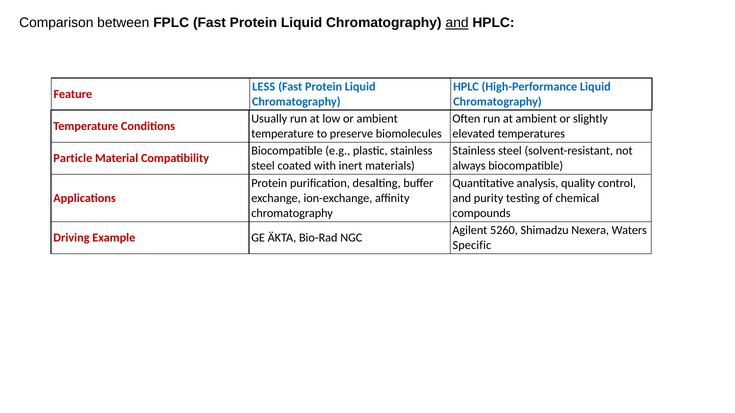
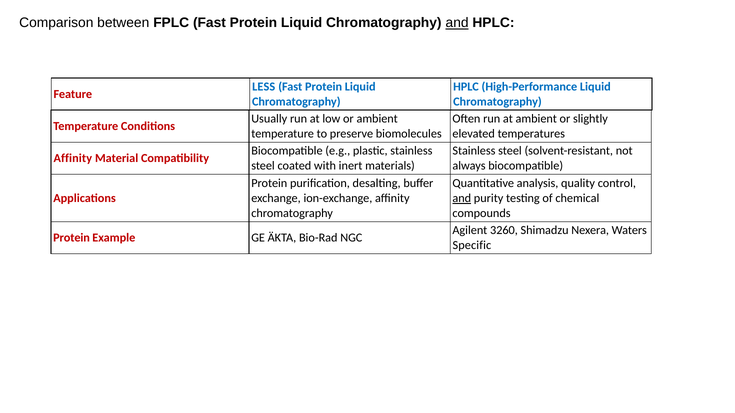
Particle: Particle -> Affinity (73, 159)
and underline: none -> present (462, 198)
5260: 5260 -> 3260 (504, 231)
Driving: Driving -> Protein (72, 238)
